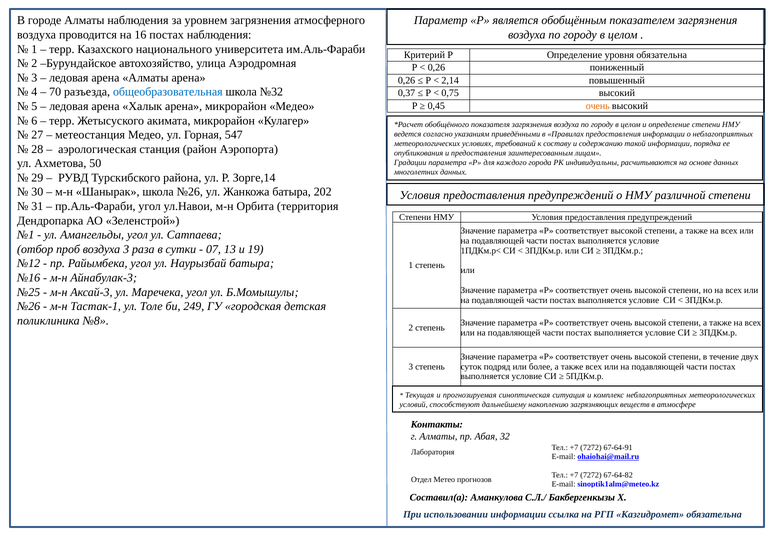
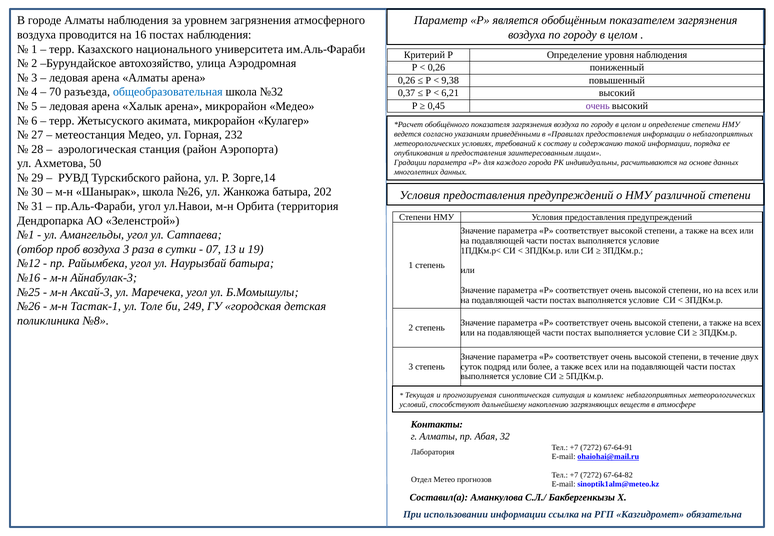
уровня обязательна: обязательна -> наблюдения (662, 55)
2,14: 2,14 -> 9,38 (450, 80)
0,75: 0,75 -> 6,21 (450, 93)
очень colour: orange -> purple (598, 106)
547: 547 -> 232 (234, 135)
